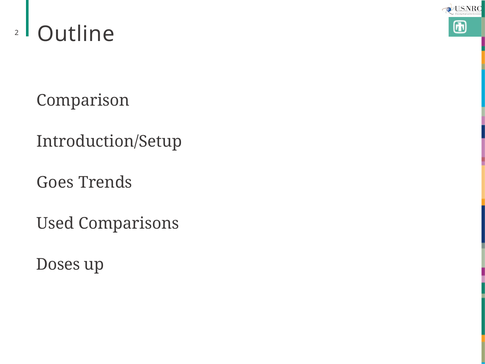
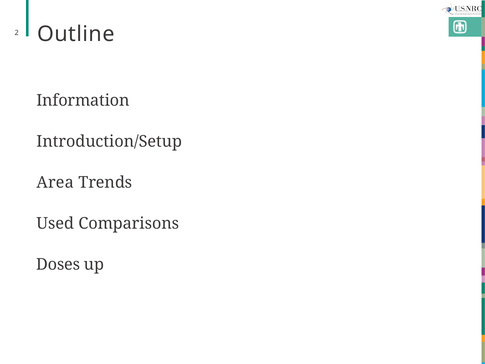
Comparison: Comparison -> Information (83, 101)
Goes: Goes -> Area (55, 182)
